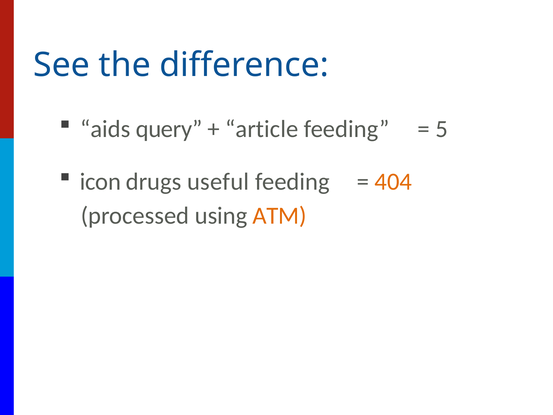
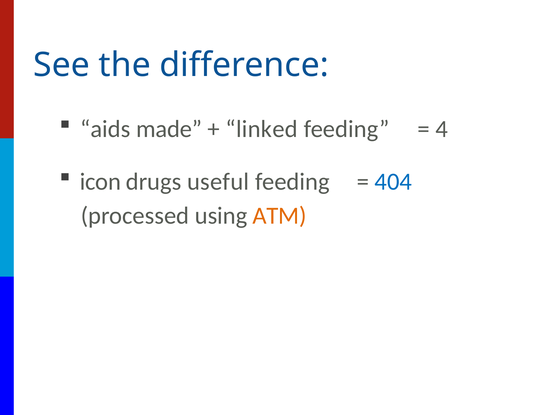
query: query -> made (169, 129)
article: article -> linked (262, 129)
5: 5 -> 4 (442, 129)
404 colour: orange -> blue (393, 181)
